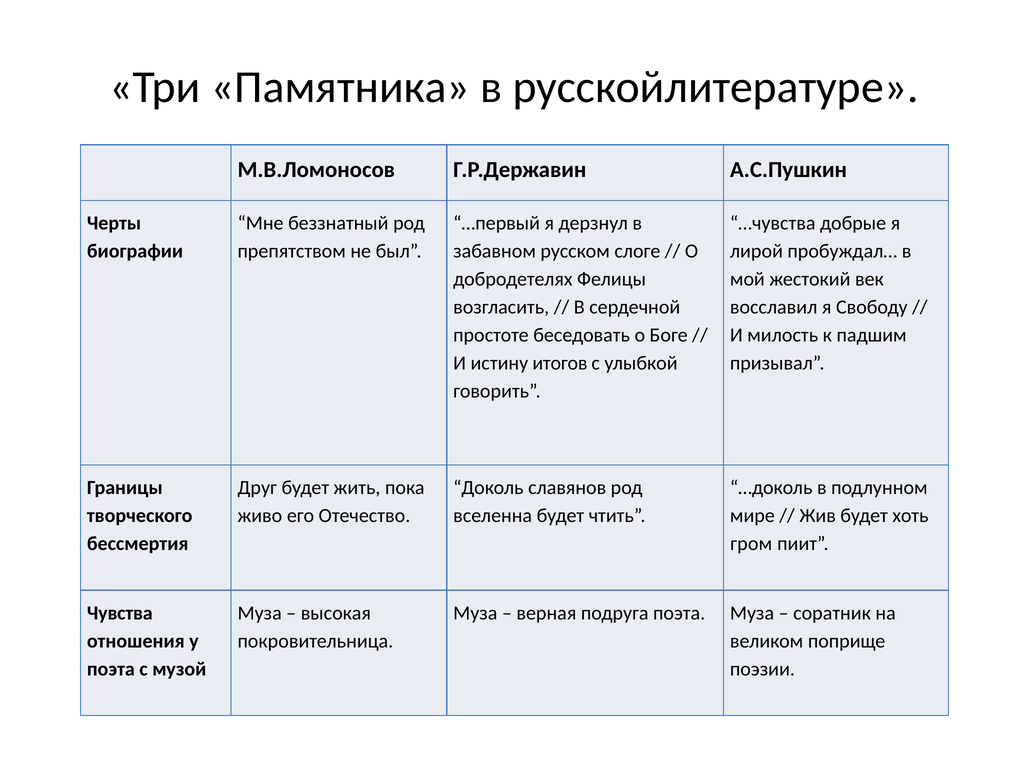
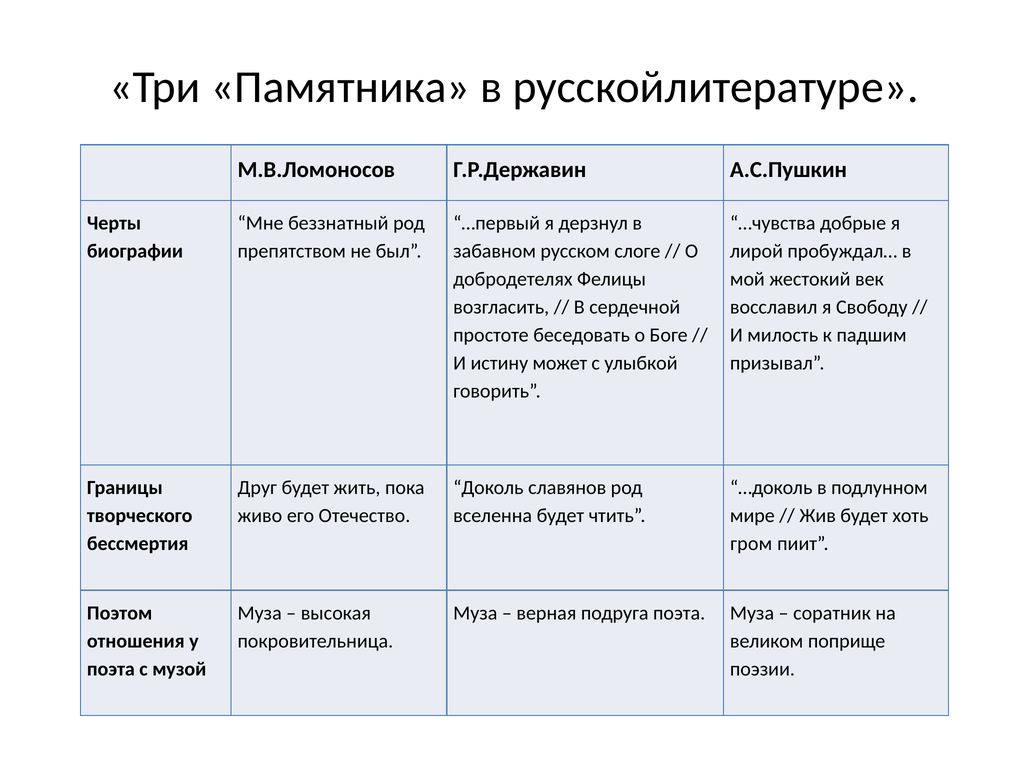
итогов: итогов -> может (560, 363)
Чувства: Чувства -> Поэтом (120, 613)
